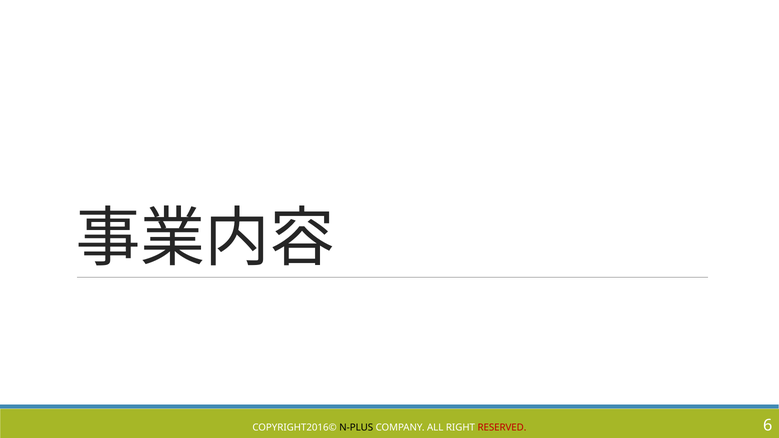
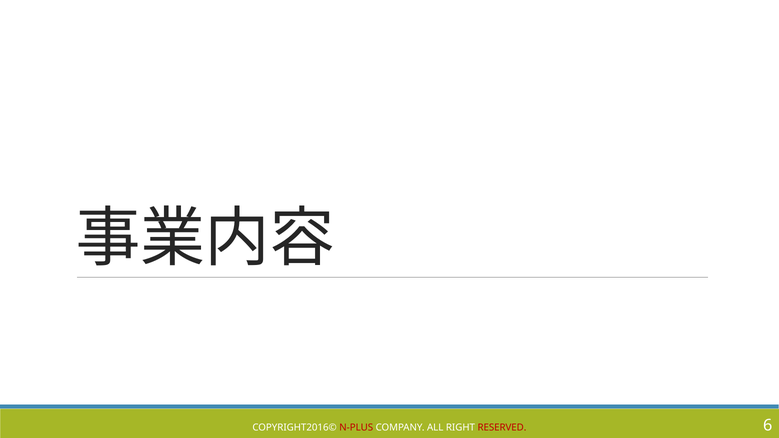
N-PLUS colour: black -> red (356, 428)
